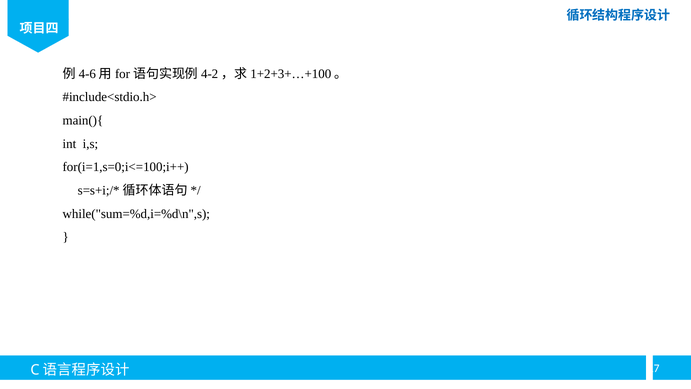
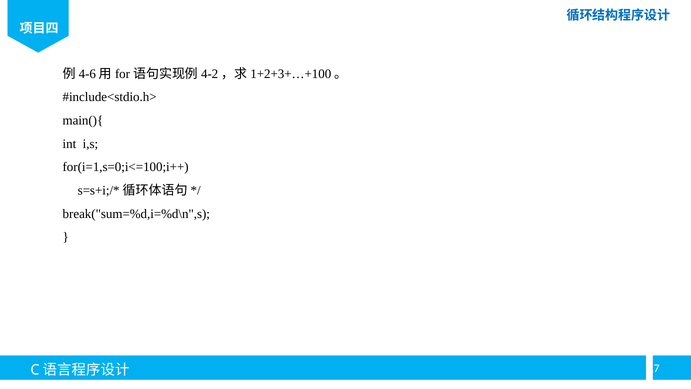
while("sum=%d,i=%d\n",s: while("sum=%d,i=%d\n",s -> break("sum=%d,i=%d\n",s (136, 214)
